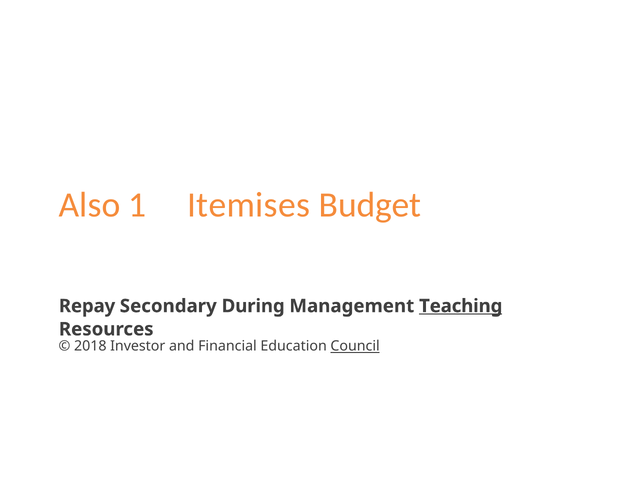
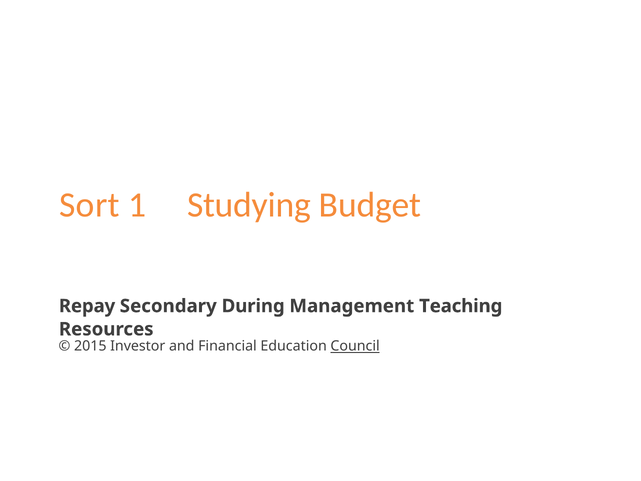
Also: Also -> Sort (89, 205)
Itemises: Itemises -> Studying (249, 205)
Teaching underline: present -> none (461, 306)
2018: 2018 -> 2015 (90, 346)
